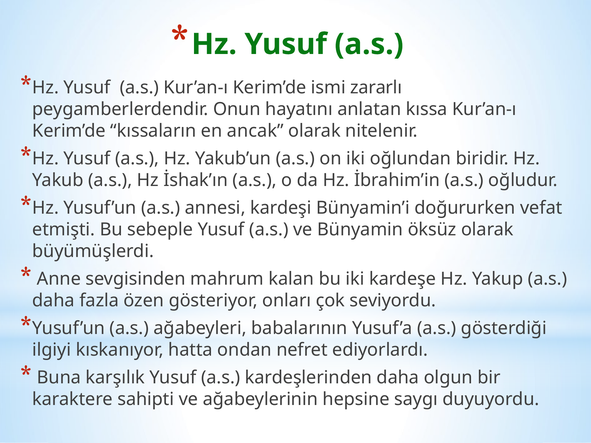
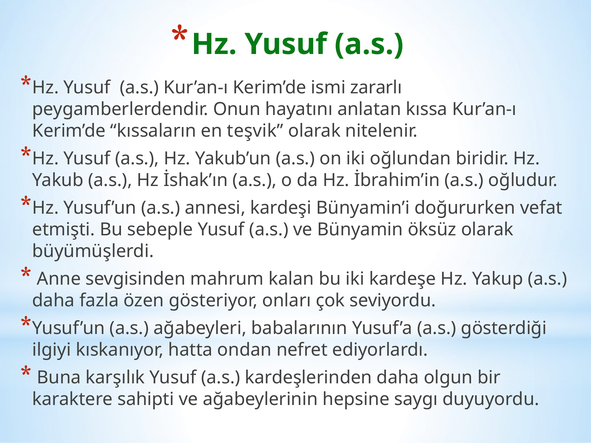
ancak: ancak -> teşvik (255, 131)
